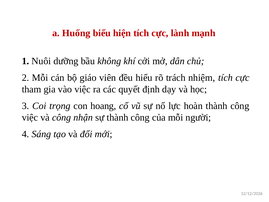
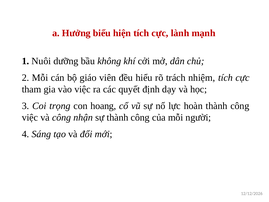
Huống: Huống -> Hưởng (76, 33)
